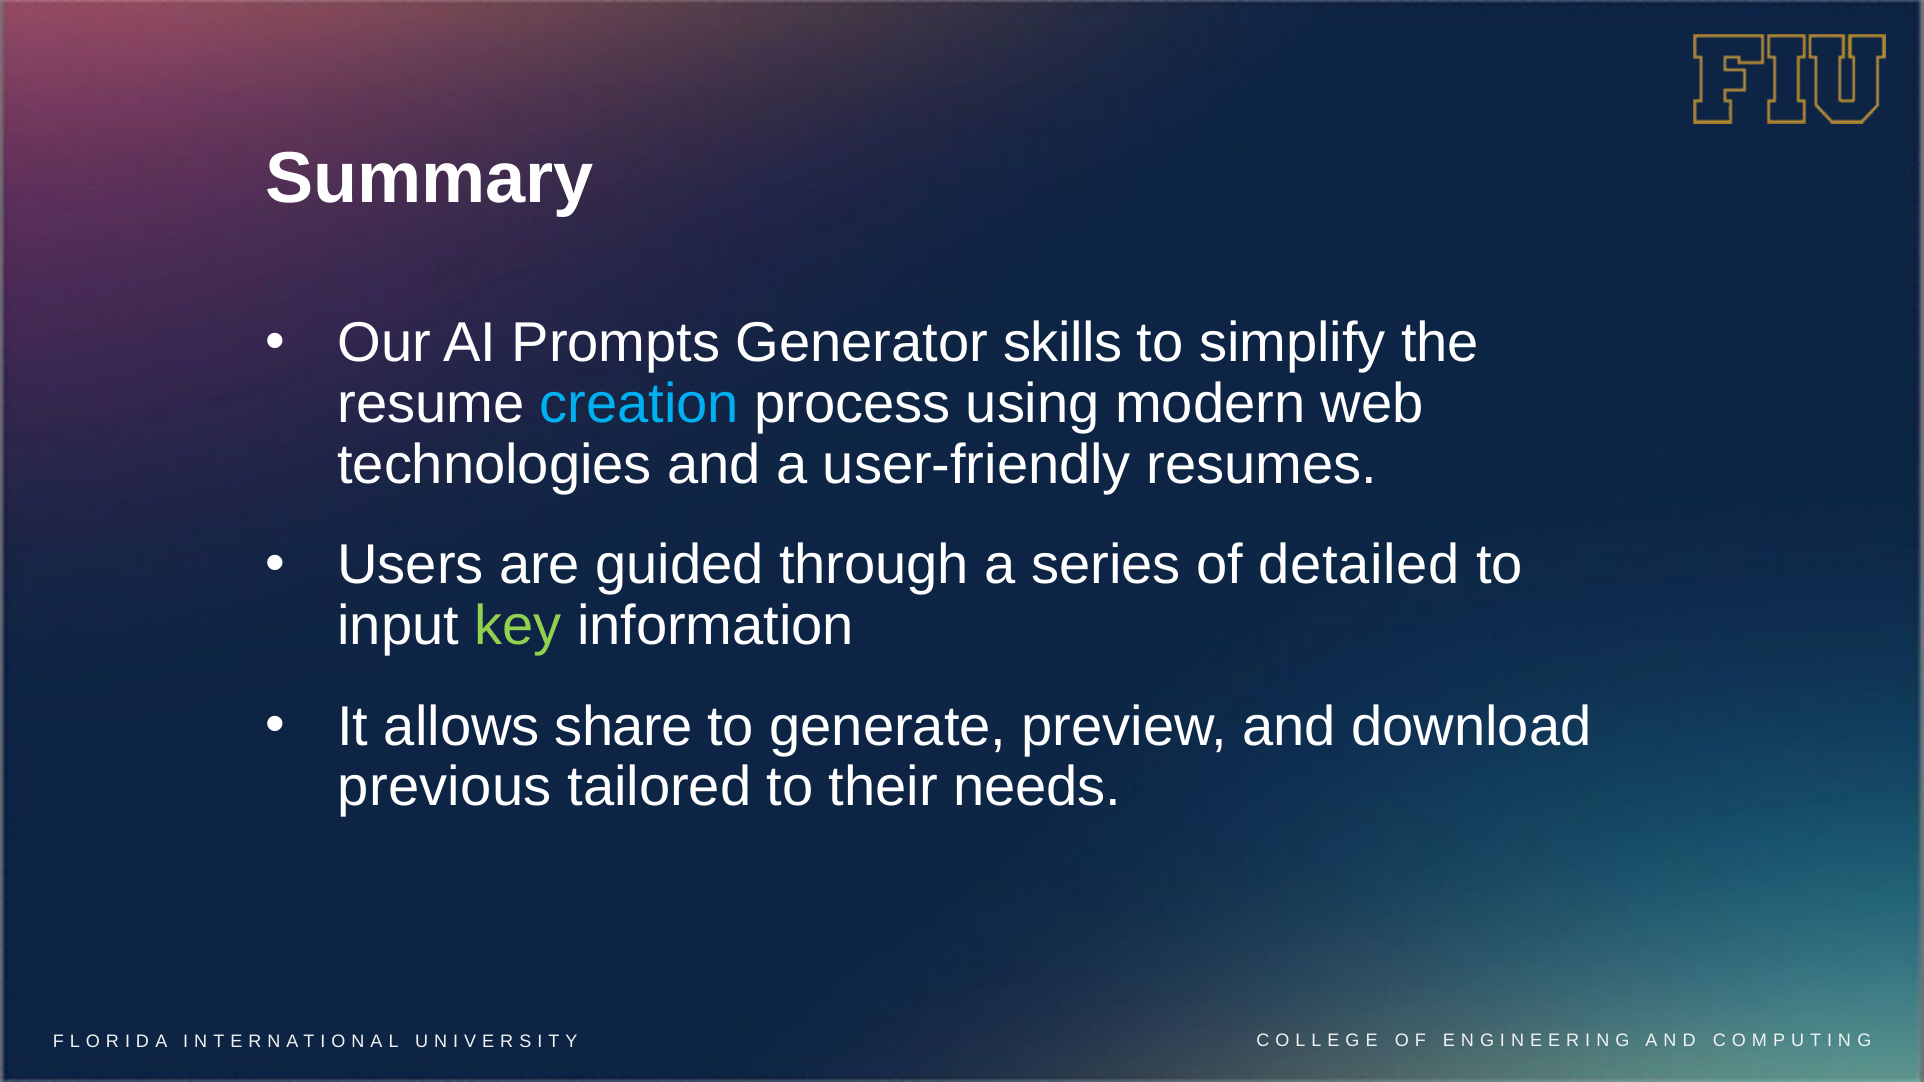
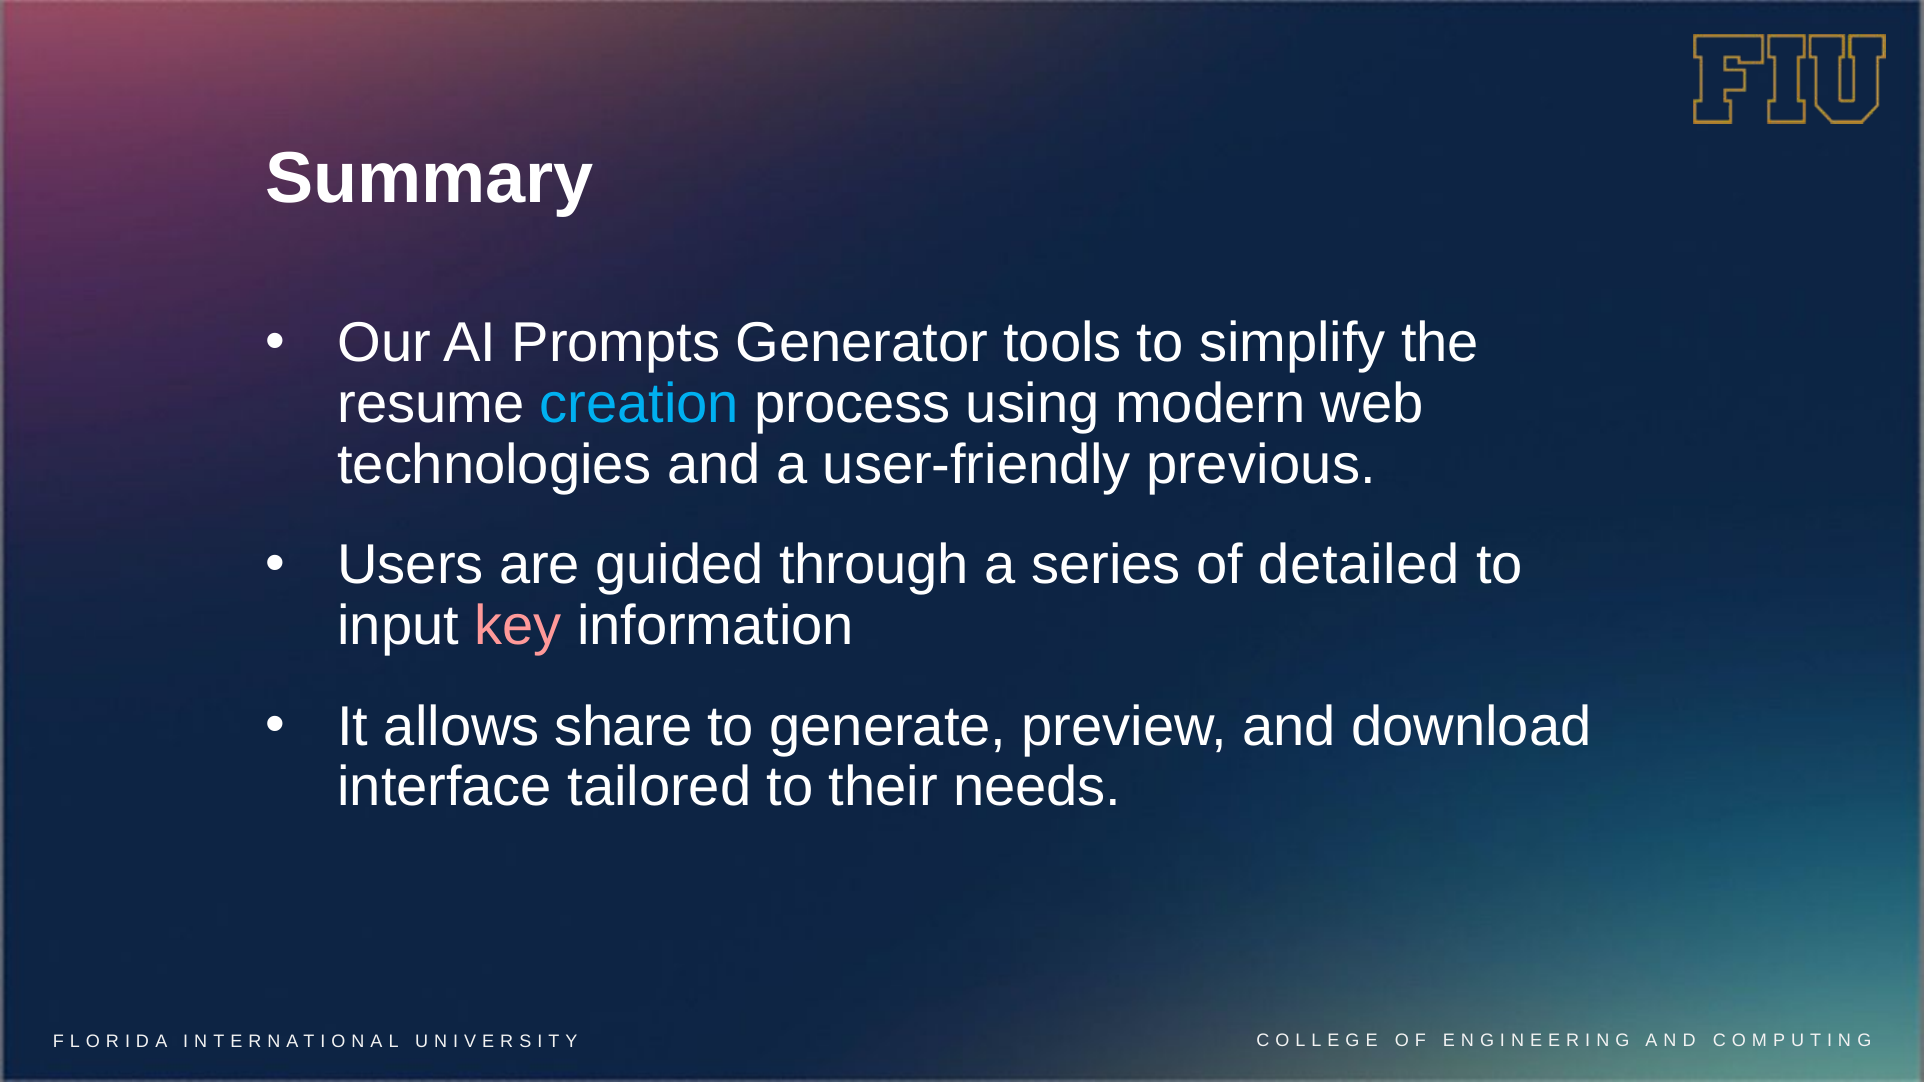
skills: skills -> tools (1062, 343)
resumes: resumes -> previous (1261, 465)
key colour: light green -> pink (518, 626)
previous: previous -> interface (445, 787)
